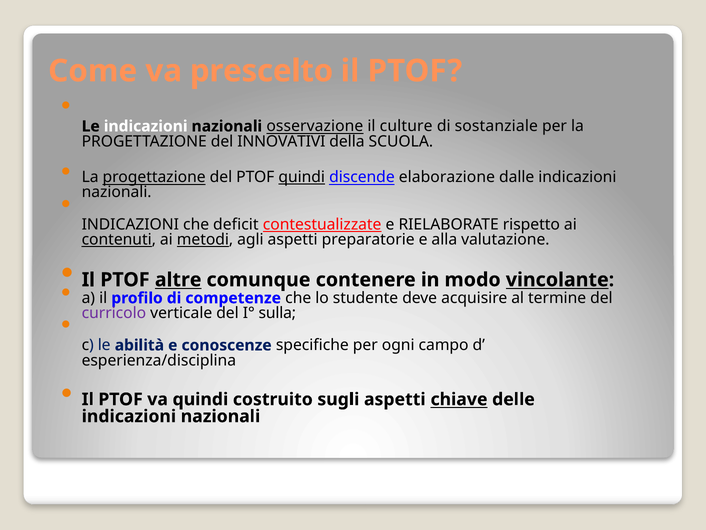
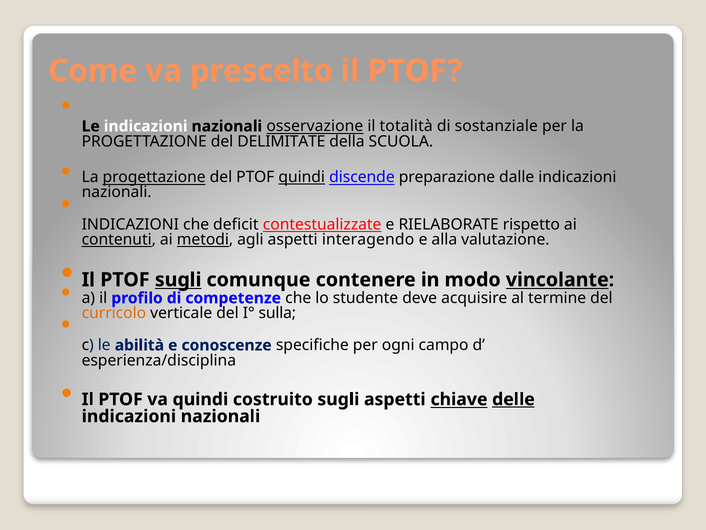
culture: culture -> totalità (406, 126)
INNOVATIVI: INNOVATIVI -> DELIMITATE (281, 141)
elaborazione: elaborazione -> preparazione (447, 177)
preparatorie: preparatorie -> interagendo (368, 239)
PTOF altre: altre -> sugli (178, 280)
curricolo colour: purple -> orange (114, 313)
delle underline: none -> present (513, 399)
